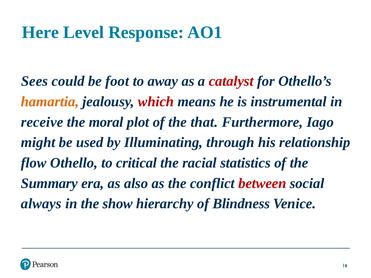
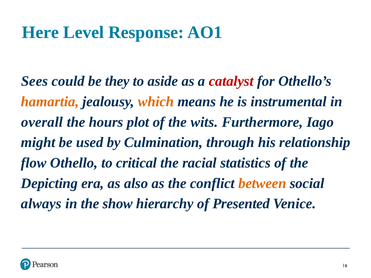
foot: foot -> they (117, 81)
away: away -> aside (163, 81)
which colour: red -> orange (156, 102)
receive: receive -> overall (42, 122)
moral: moral -> hours (106, 122)
that: that -> wits (204, 122)
Illuminating: Illuminating -> Culmination (163, 143)
Summary: Summary -> Depicting (49, 183)
between colour: red -> orange (262, 183)
Blindness: Blindness -> Presented (241, 204)
